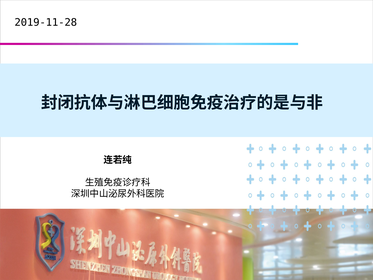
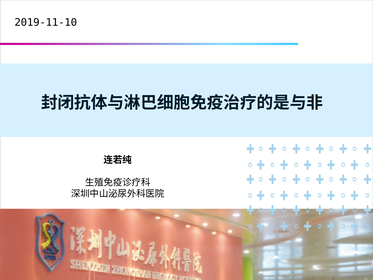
2019-11-28: 2019-11-28 -> 2019-11-10 (46, 22)
